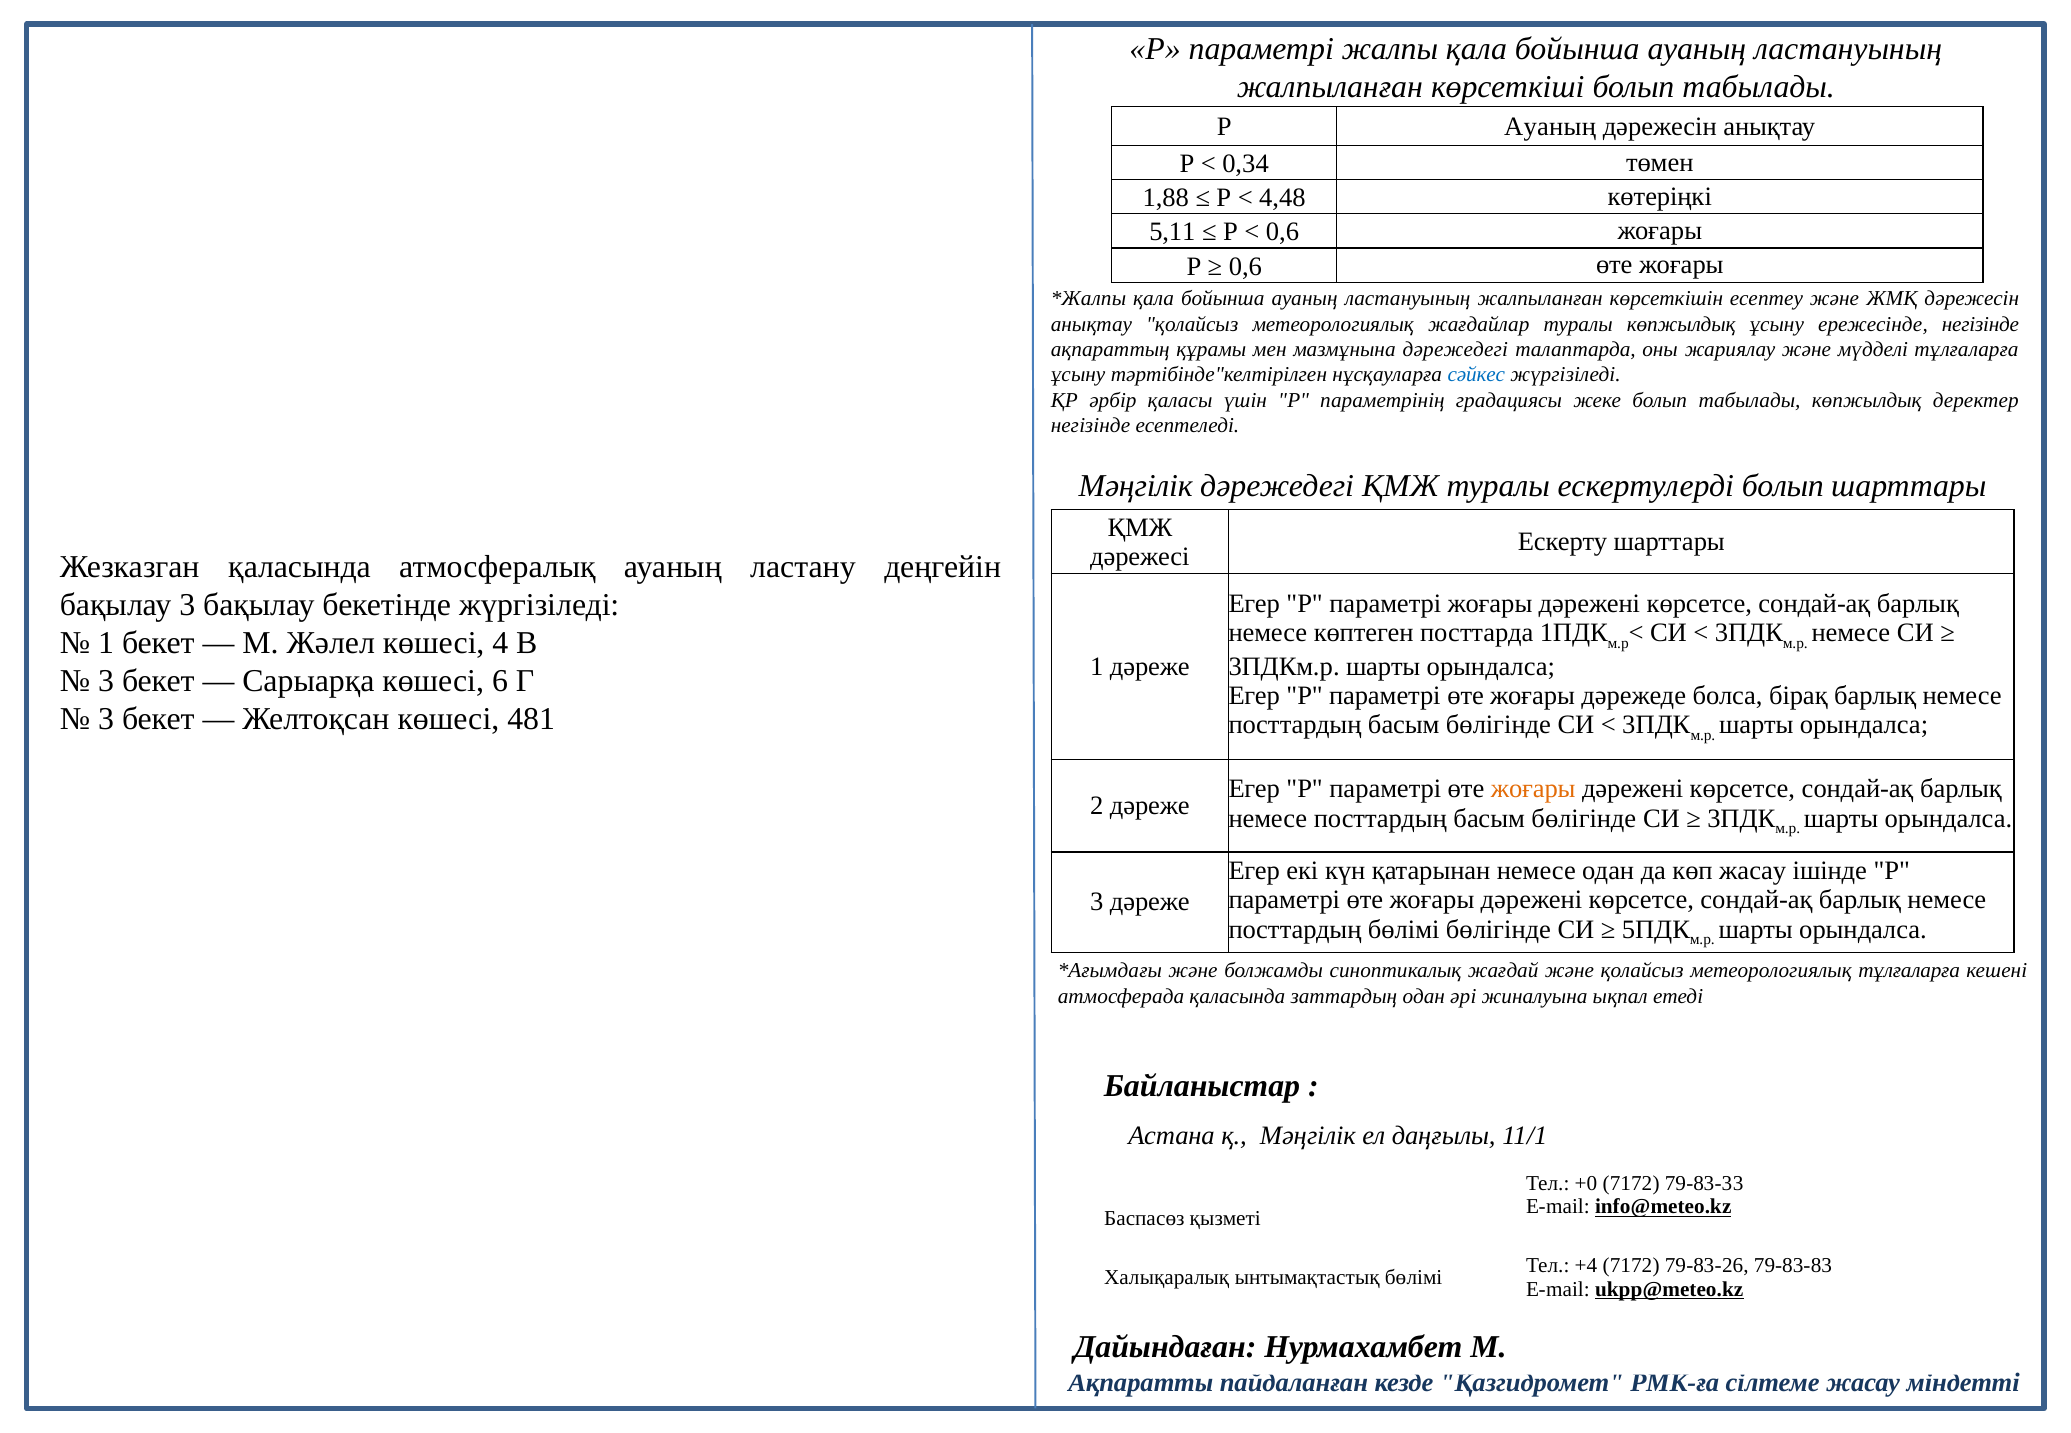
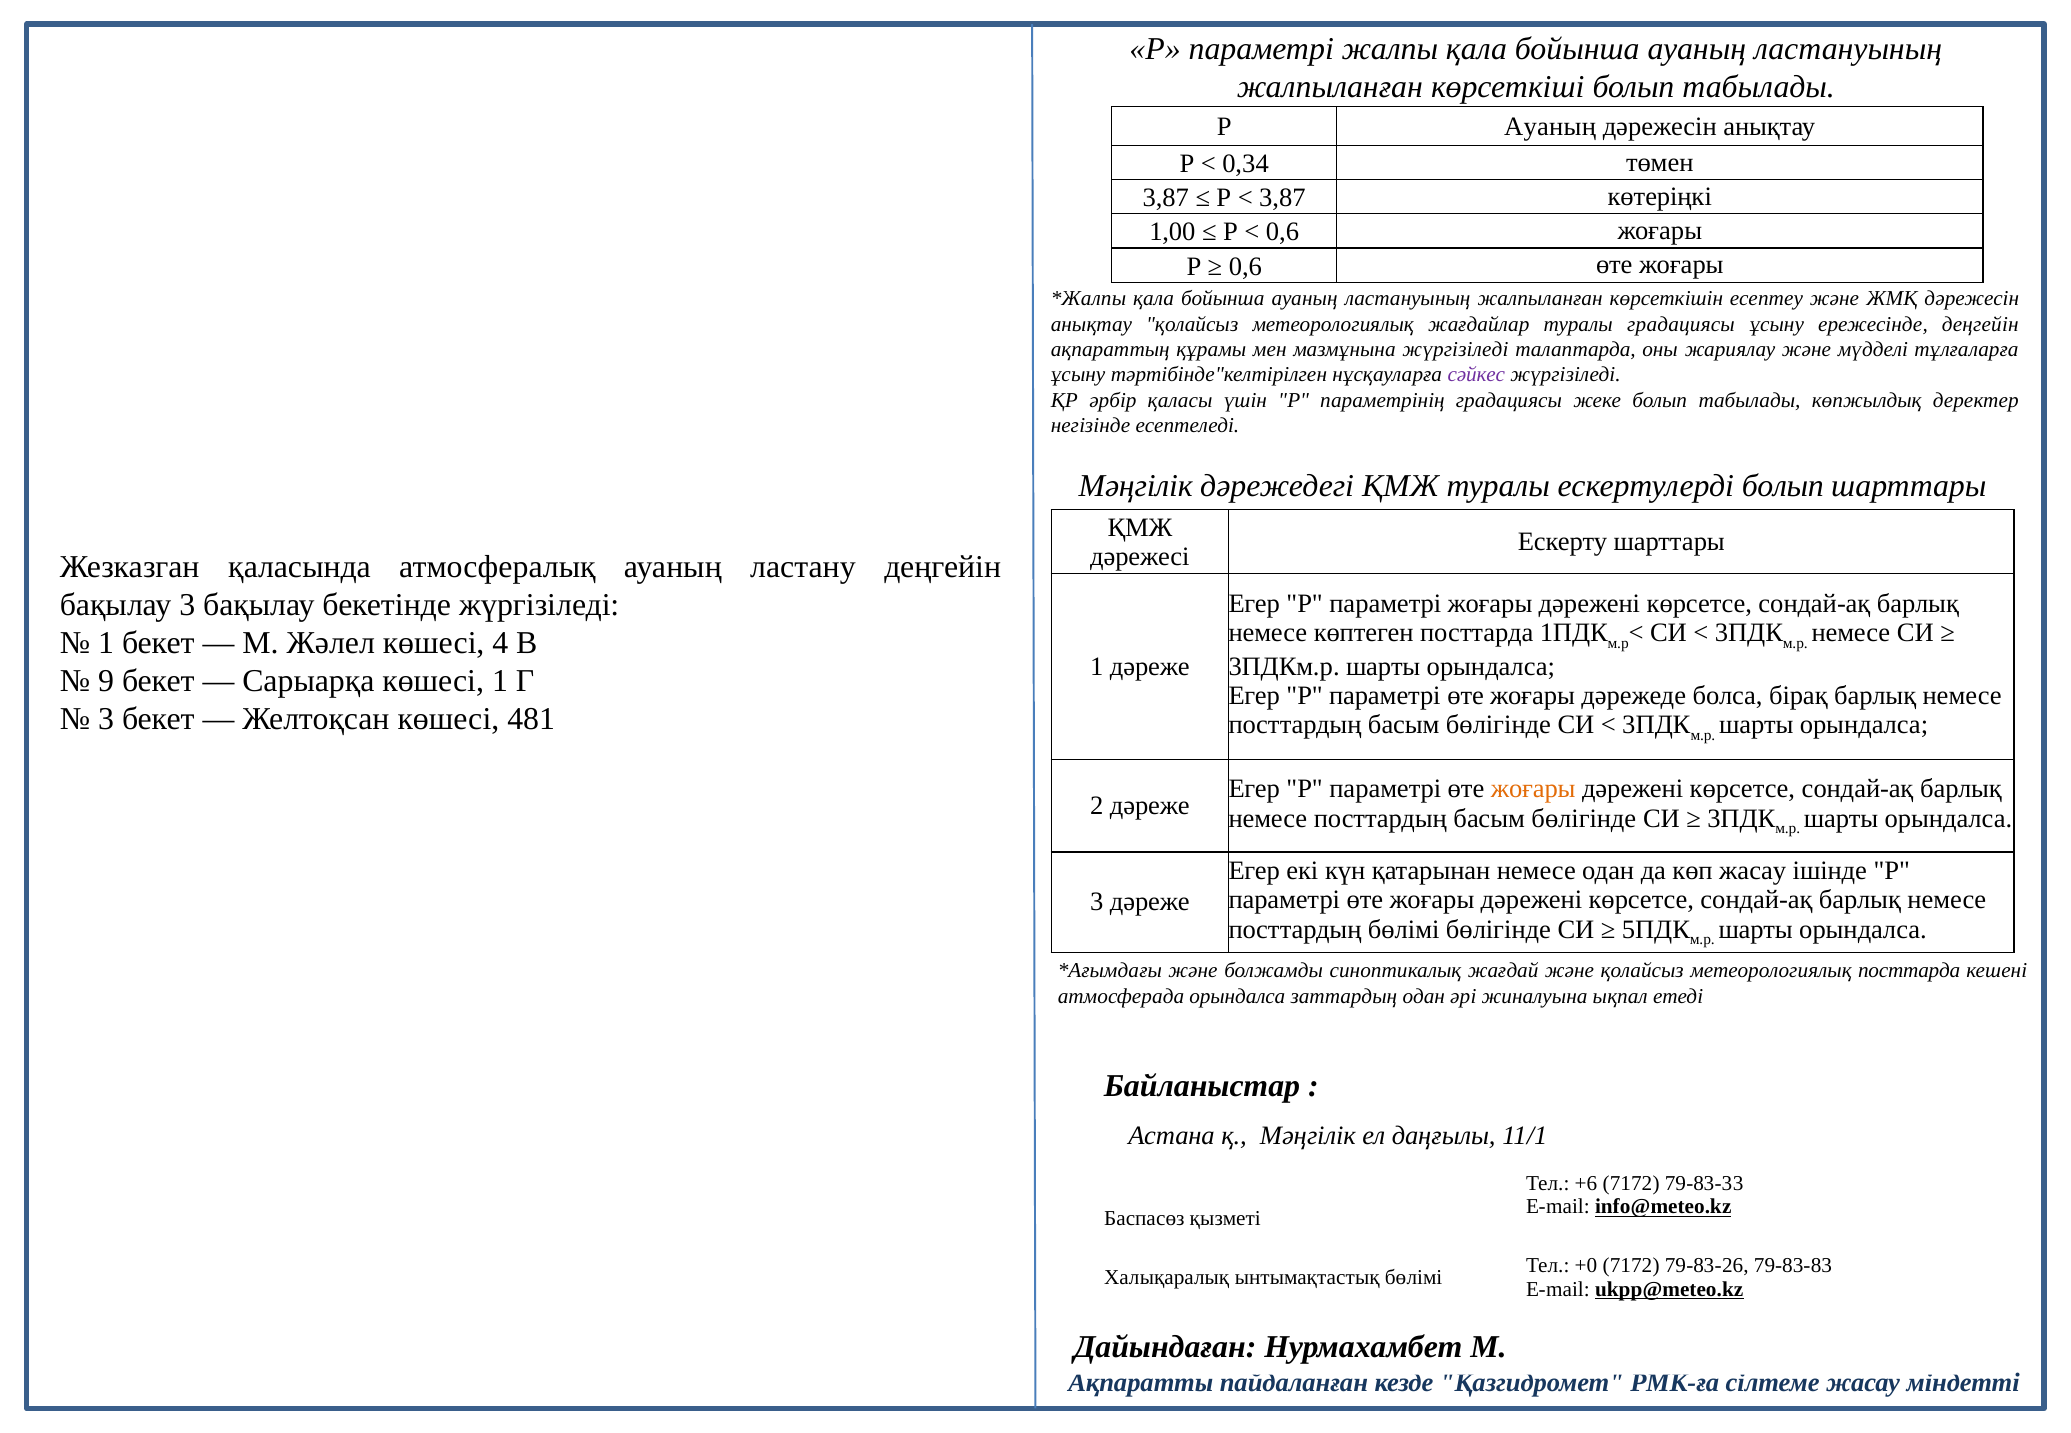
1,88: 1,88 -> 3,87 (1166, 198)
4,48: 4,48 -> 3,87 (1282, 198)
5,11: 5,11 -> 1,00 (1172, 232)
туралы көпжылдық: көпжылдық -> градациясы (1681, 324)
ережесінде негізінде: негізінде -> деңгейін (1980, 324)
мазмұнына дәрежедегі: дәрежедегі -> жүргізіледі (1455, 350)
сәйкес colour: blue -> purple (1476, 375)
3: 3 -> 9 (106, 682)
көшесі 6: 6 -> 1 (500, 682)
метеорологиялық тұлғаларға: тұлғаларға -> посттарда (1909, 971)
атмосферада қаласында: қаласында -> орындалса (1237, 997)
+0: +0 -> +6 (1586, 1184)
+4: +4 -> +0 (1586, 1267)
